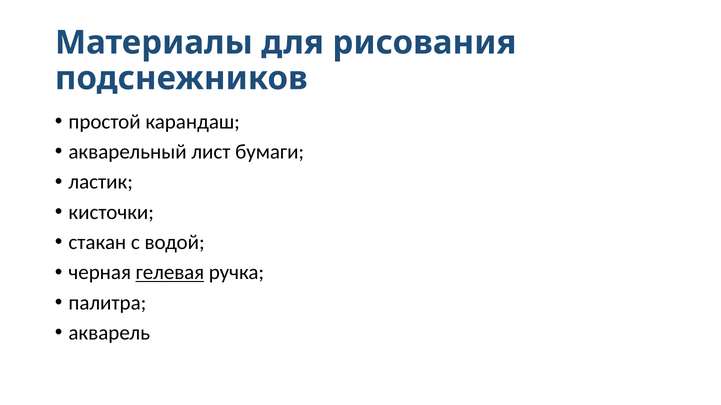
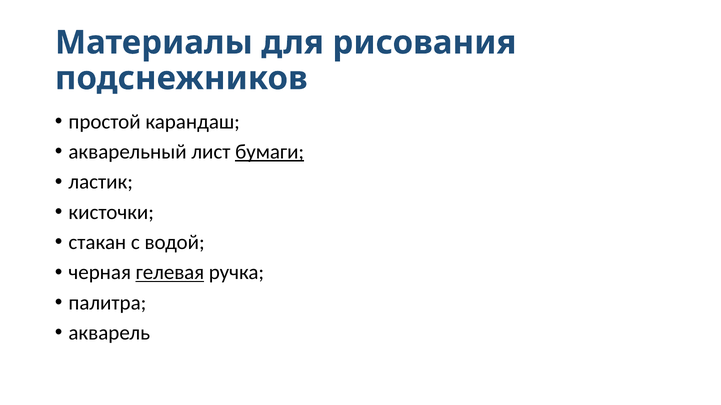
бумаги underline: none -> present (270, 152)
